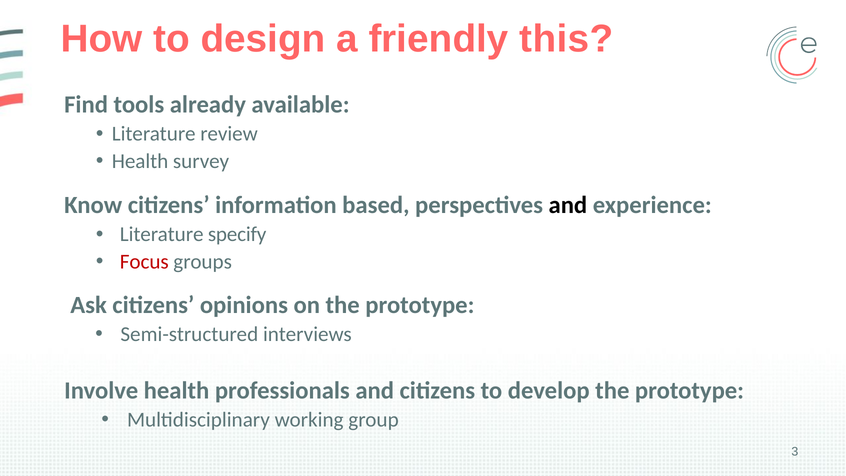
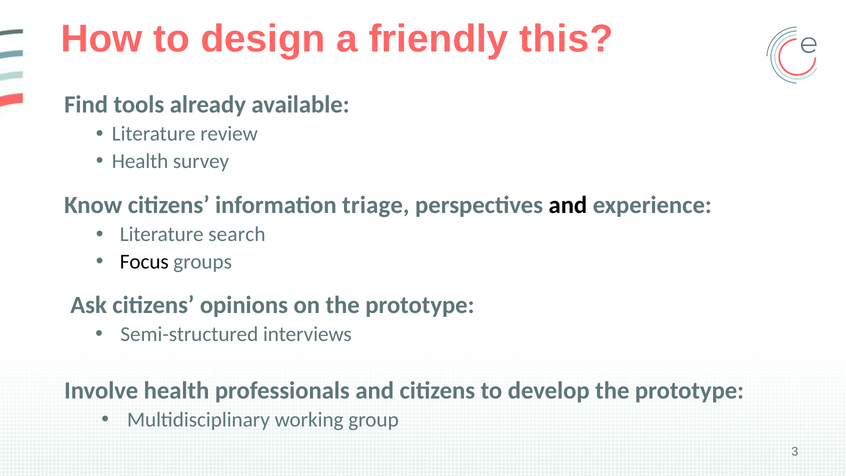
based: based -> triage (376, 205)
specify: specify -> search (237, 234)
Focus colour: red -> black (144, 262)
